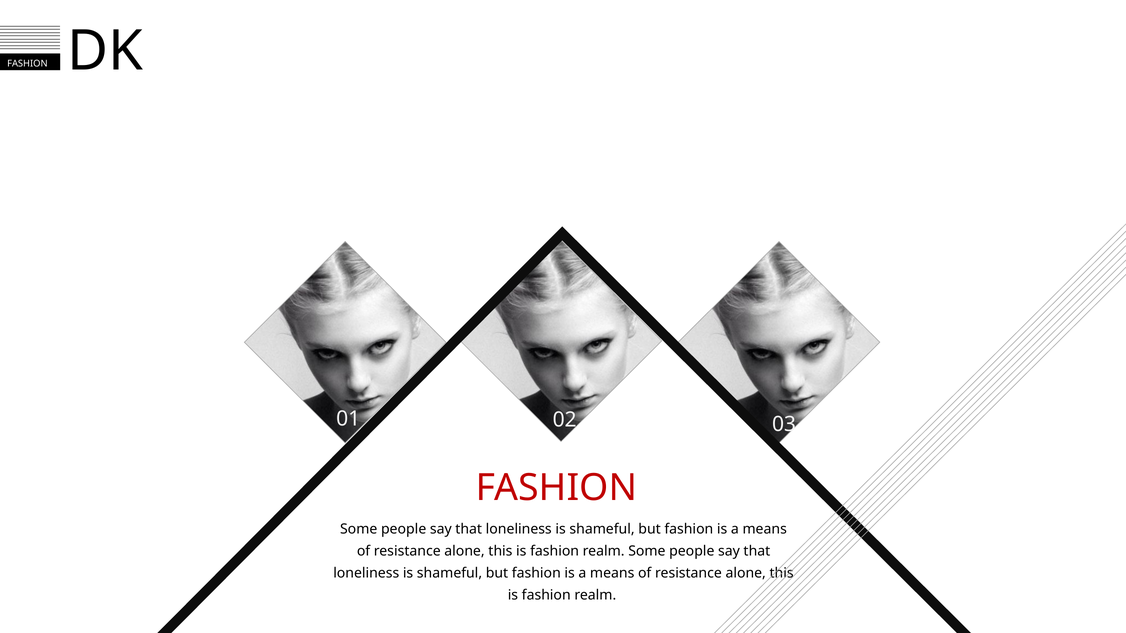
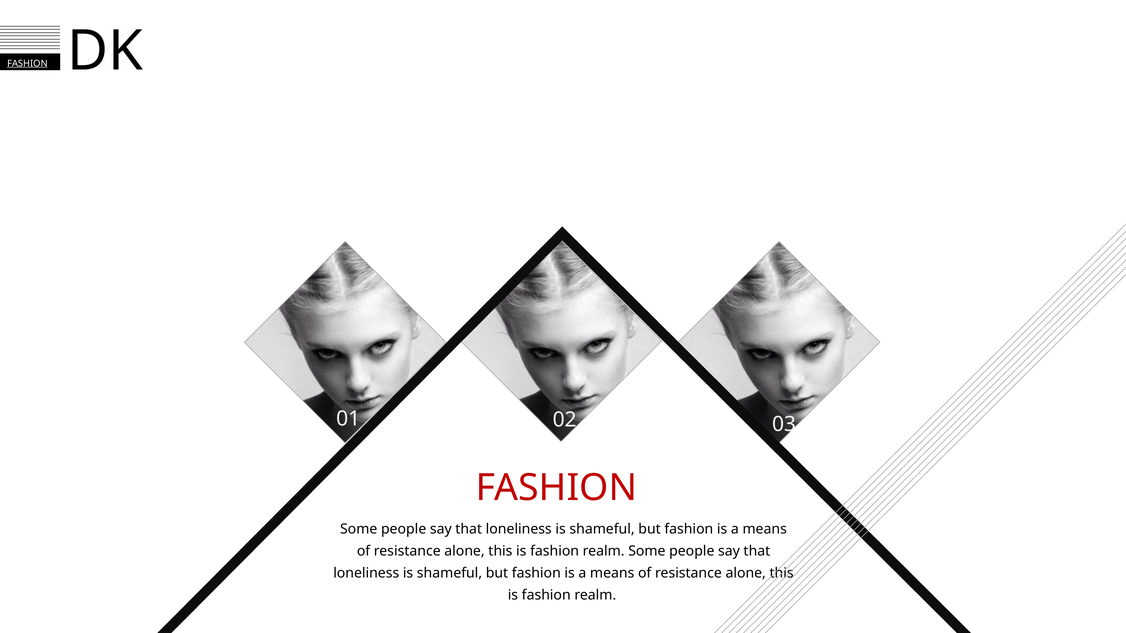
FASHION underline: none -> present (27, 63)
